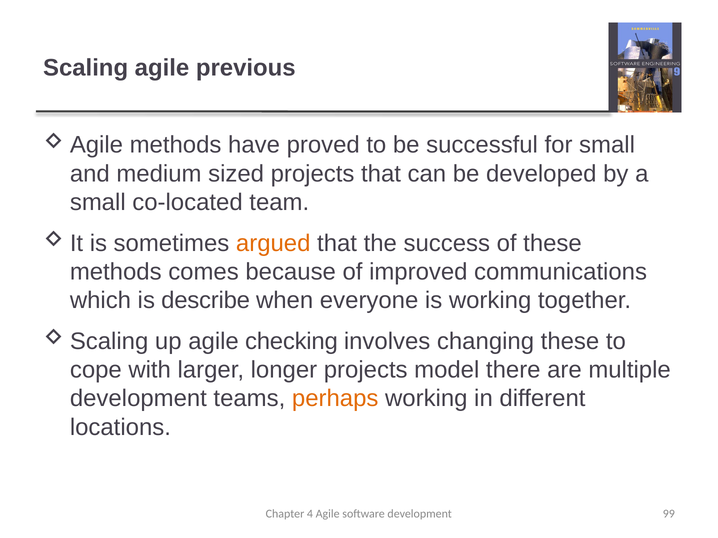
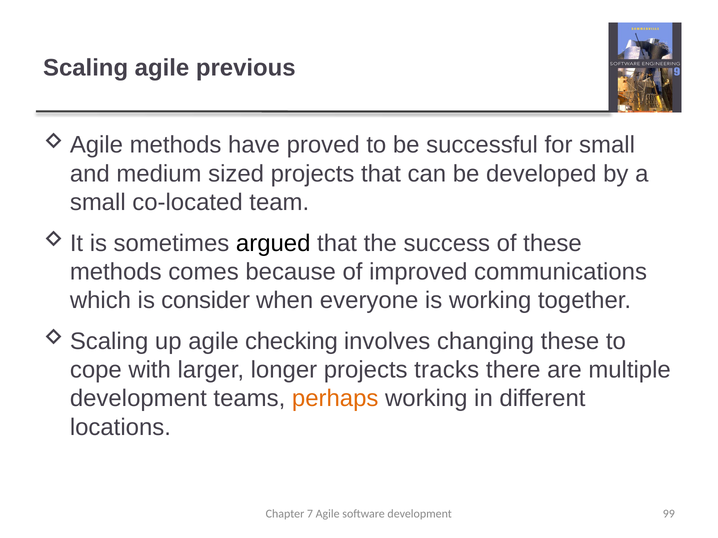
argued colour: orange -> black (273, 243)
describe: describe -> consider (206, 301)
model: model -> tracks (447, 370)
4: 4 -> 7 (310, 514)
